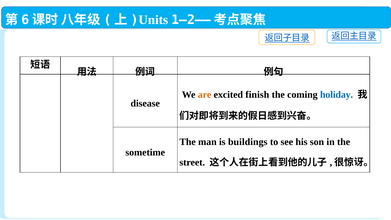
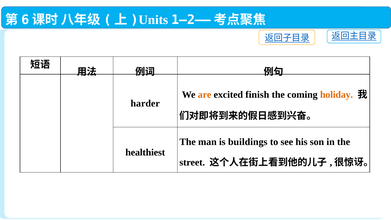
holiday colour: blue -> orange (337, 95)
disease: disease -> harder (145, 103)
sometime: sometime -> healthiest (145, 152)
